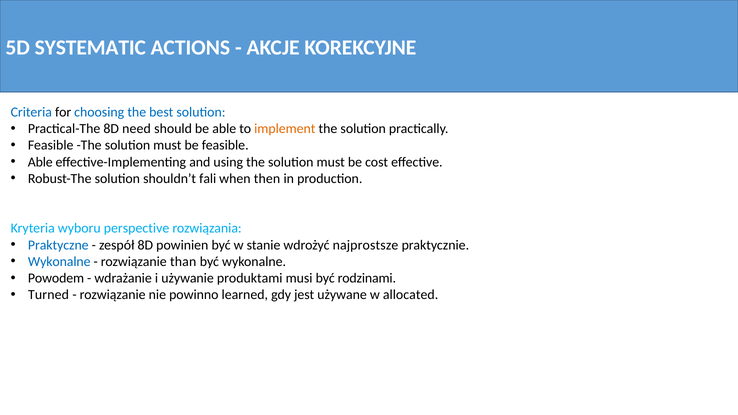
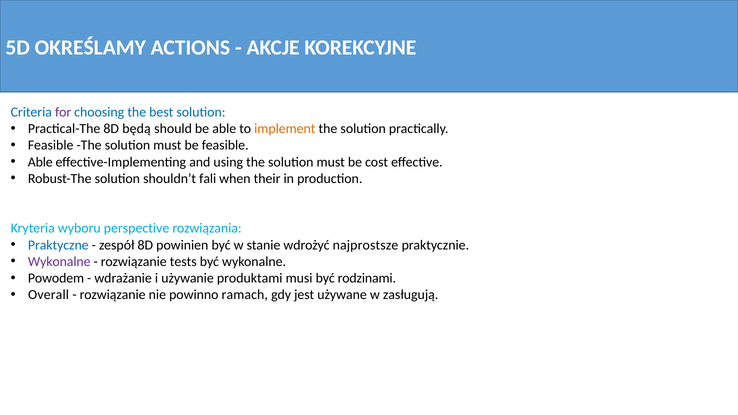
SYSTEMATIC: SYSTEMATIC -> OKREŚLAMY (90, 47)
for colour: black -> purple (63, 112)
need: need -> będą (137, 129)
then: then -> their (267, 179)
Wykonalne colour: blue -> purple (59, 262)
than: than -> tests (183, 262)
Turned: Turned -> Overall (49, 295)
learned: learned -> ramach (245, 295)
allocated: allocated -> zasługują (411, 295)
